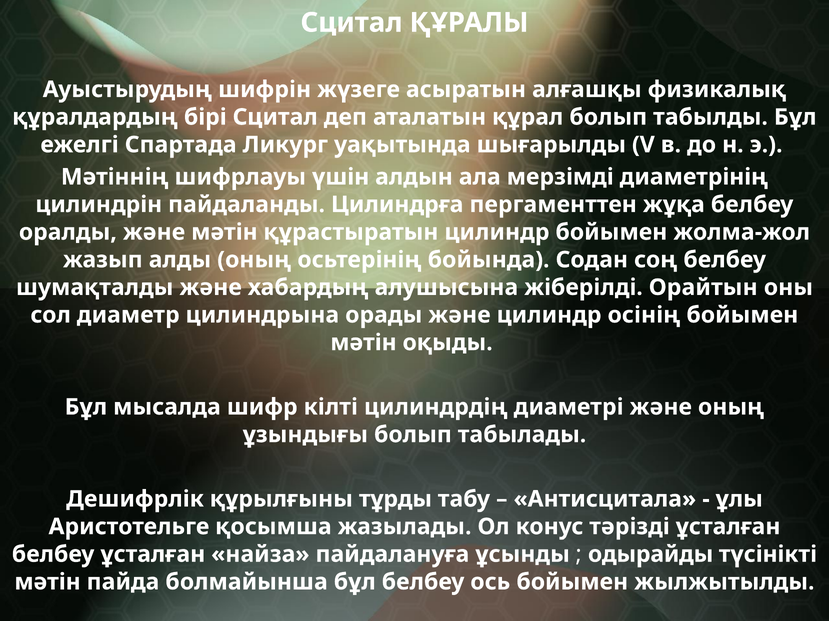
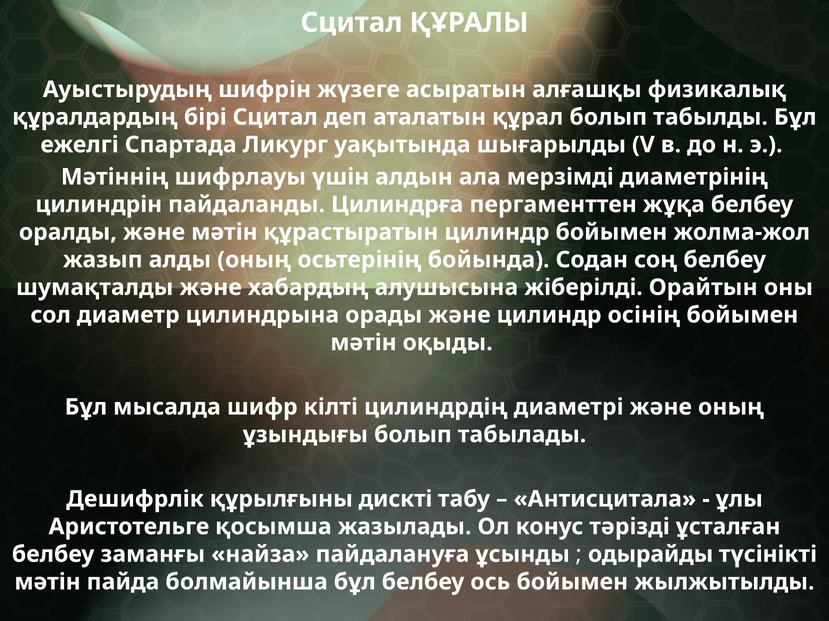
тұрды: тұрды -> дисктi (395, 500)
белбеу ұсталған: ұсталған -> заманғы (153, 555)
